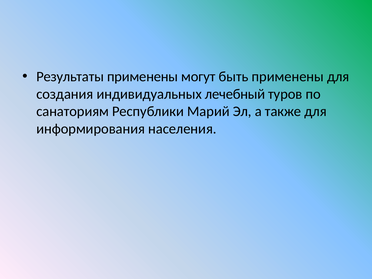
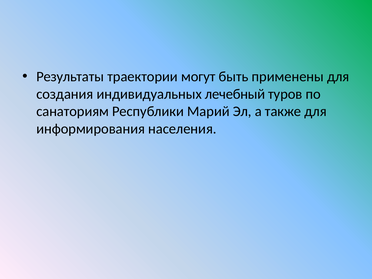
Результаты применены: применены -> траектории (143, 77)
